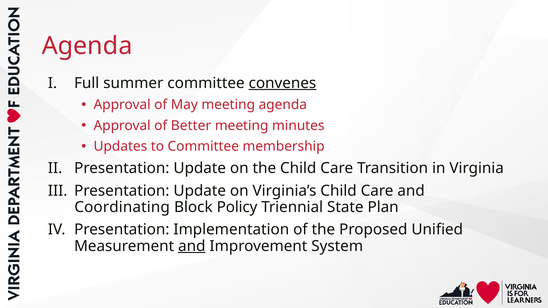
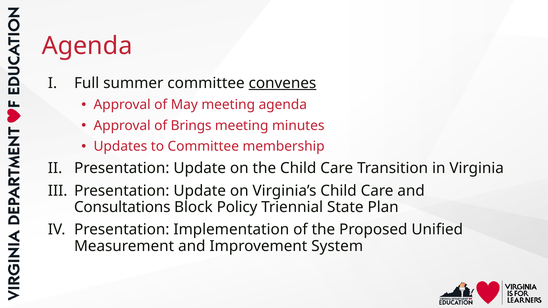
Better: Better -> Brings (191, 126)
Coordinating: Coordinating -> Consultations (122, 207)
and underline: present -> none (192, 246)
